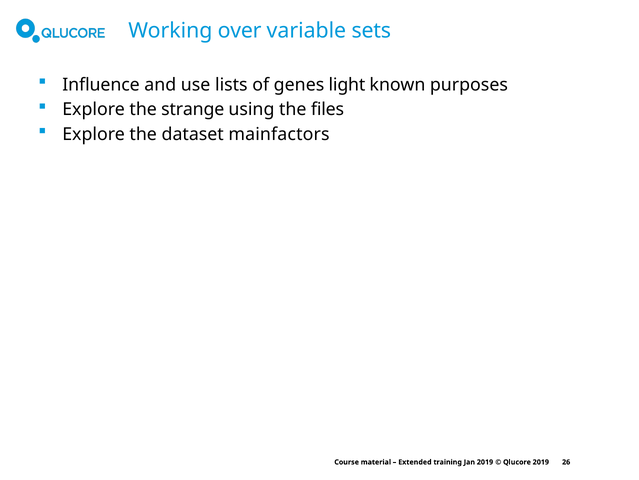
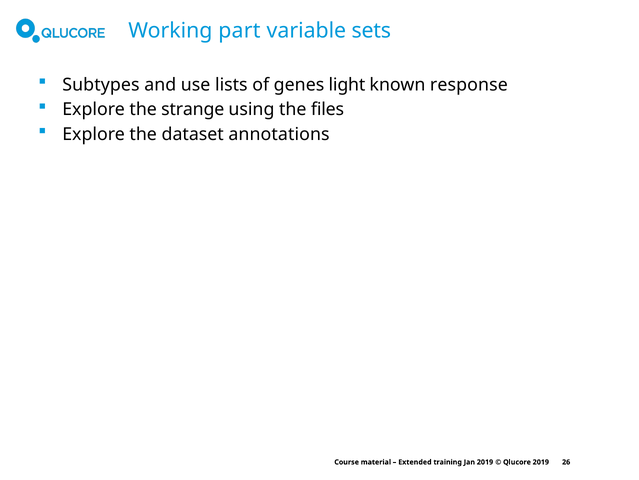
over: over -> part (239, 31)
Influence: Influence -> Subtypes (101, 85)
purposes: purposes -> response (469, 85)
mainfactors: mainfactors -> annotations (279, 134)
